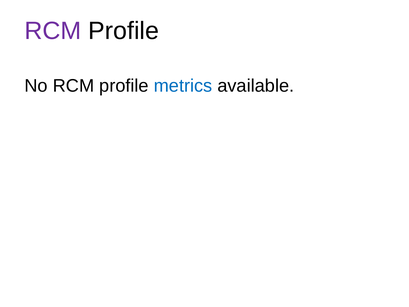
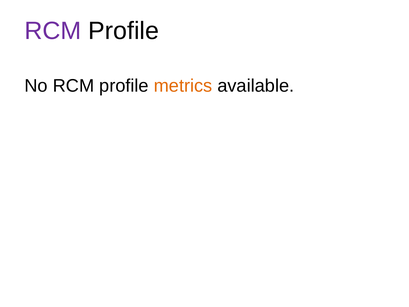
metrics colour: blue -> orange (183, 86)
